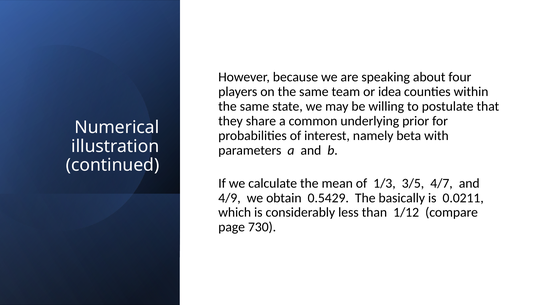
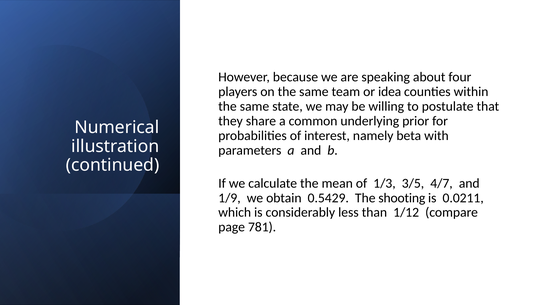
4/9: 4/9 -> 1/9 (229, 198)
basically: basically -> shooting (402, 198)
730: 730 -> 781 (262, 227)
